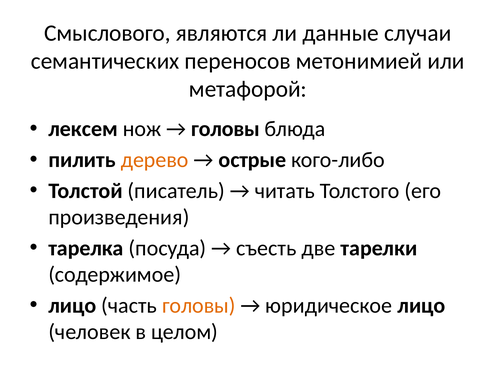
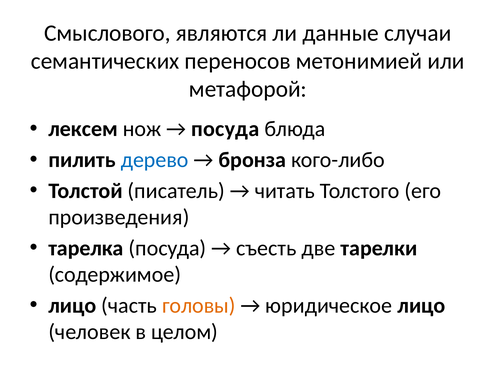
головы: головы -> посуда (225, 129)
дерево colour: orange -> blue (155, 160)
острые: острые -> бронза (252, 160)
